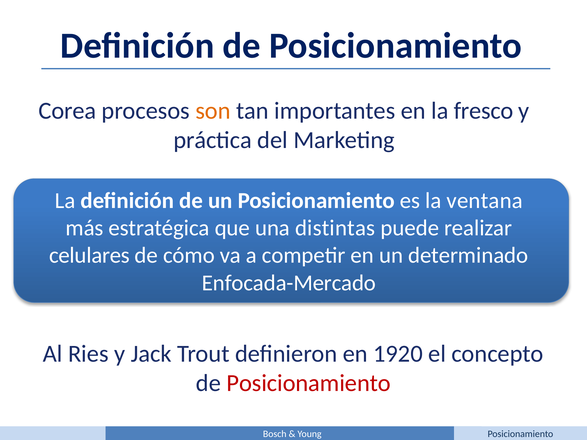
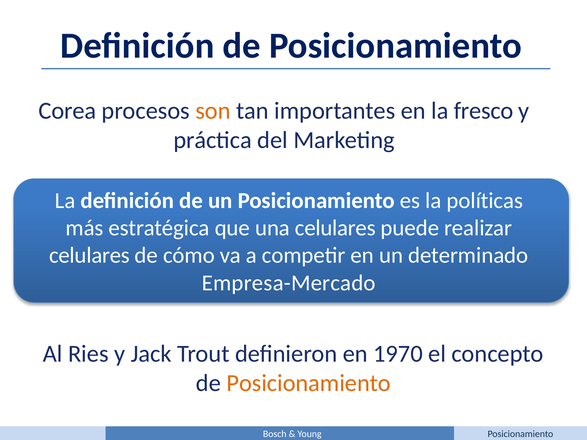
ventana: ventana -> políticas (485, 201)
una distintas: distintas -> celulares (335, 228)
Enfocada-Mercado: Enfocada-Mercado -> Empresa-Mercado (289, 283)
1920: 1920 -> 1970 (398, 354)
Posicionamiento colour: red -> orange (309, 383)
